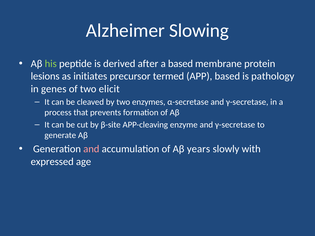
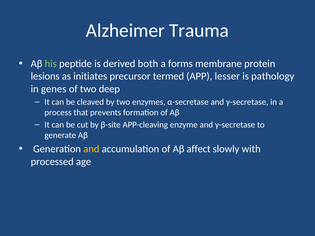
Slowing: Slowing -> Trauma (199, 30)
after: after -> both (148, 64)
a based: based -> forms (180, 64)
APP based: based -> lesser (227, 76)
elicit: elicit -> deep (109, 89)
and colour: pink -> yellow (91, 149)
years: years -> affect (199, 149)
expressed: expressed -> processed (52, 162)
